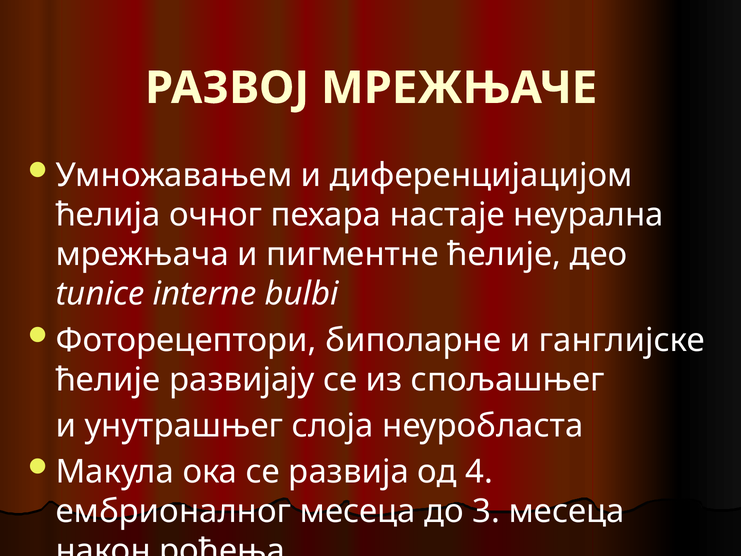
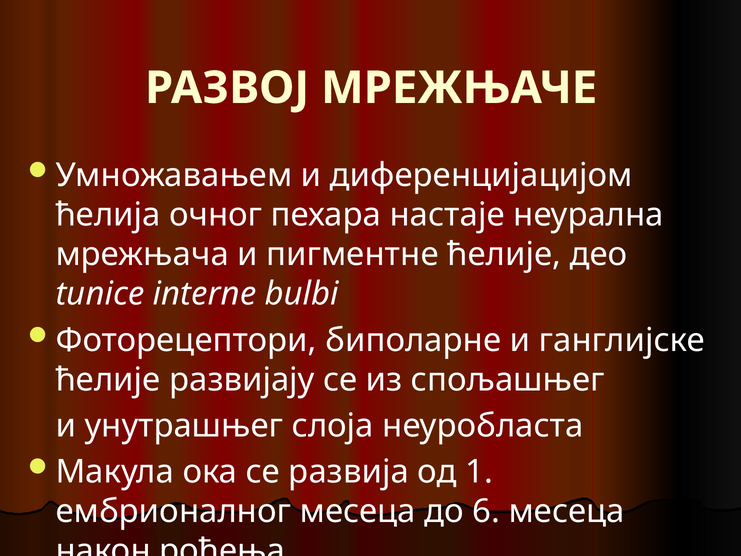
4: 4 -> 1 (479, 472)
3: 3 -> 6 (486, 511)
